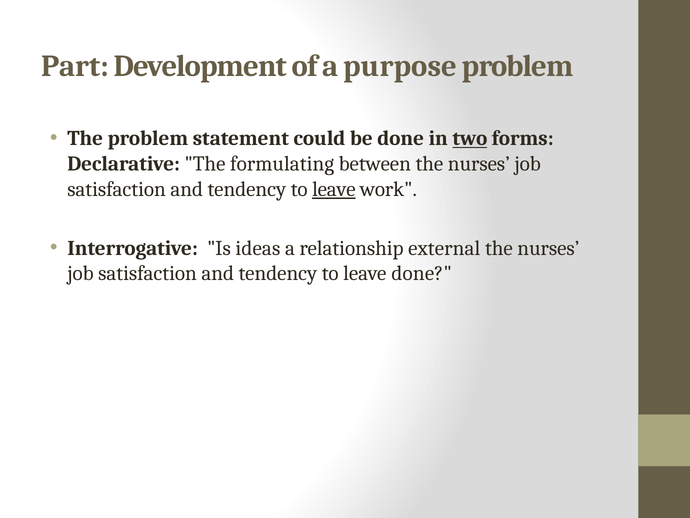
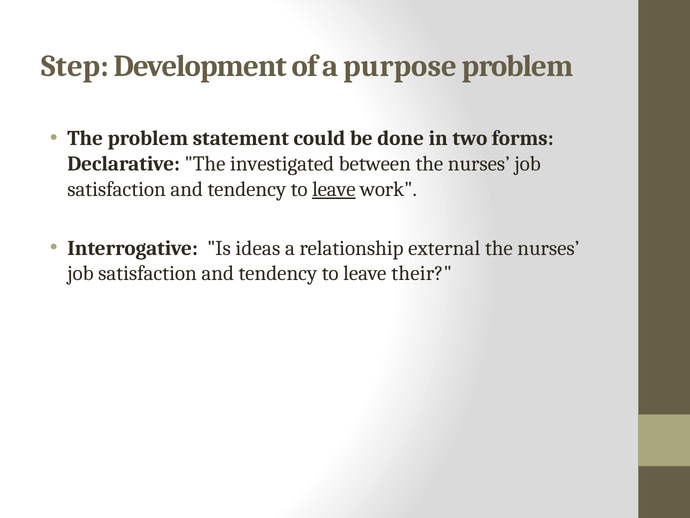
Part: Part -> Step (75, 66)
two underline: present -> none (470, 138)
formulating: formulating -> investigated (282, 164)
leave done: done -> their (422, 273)
